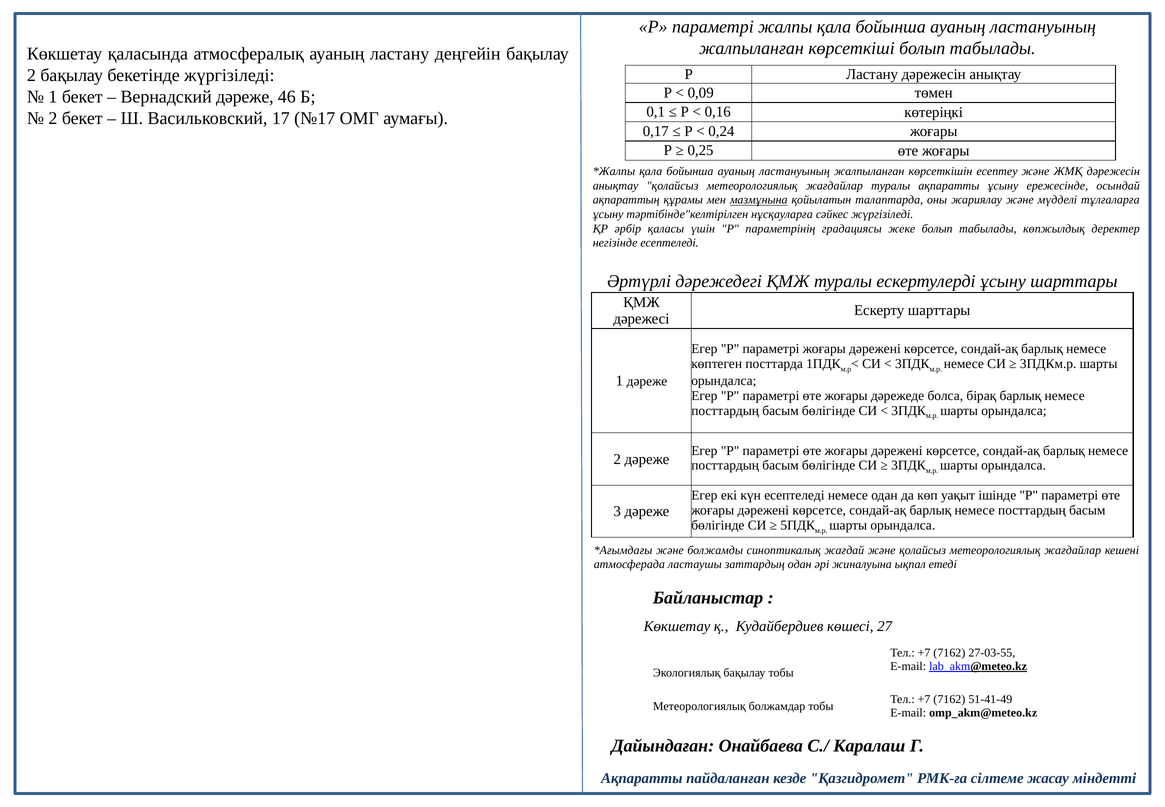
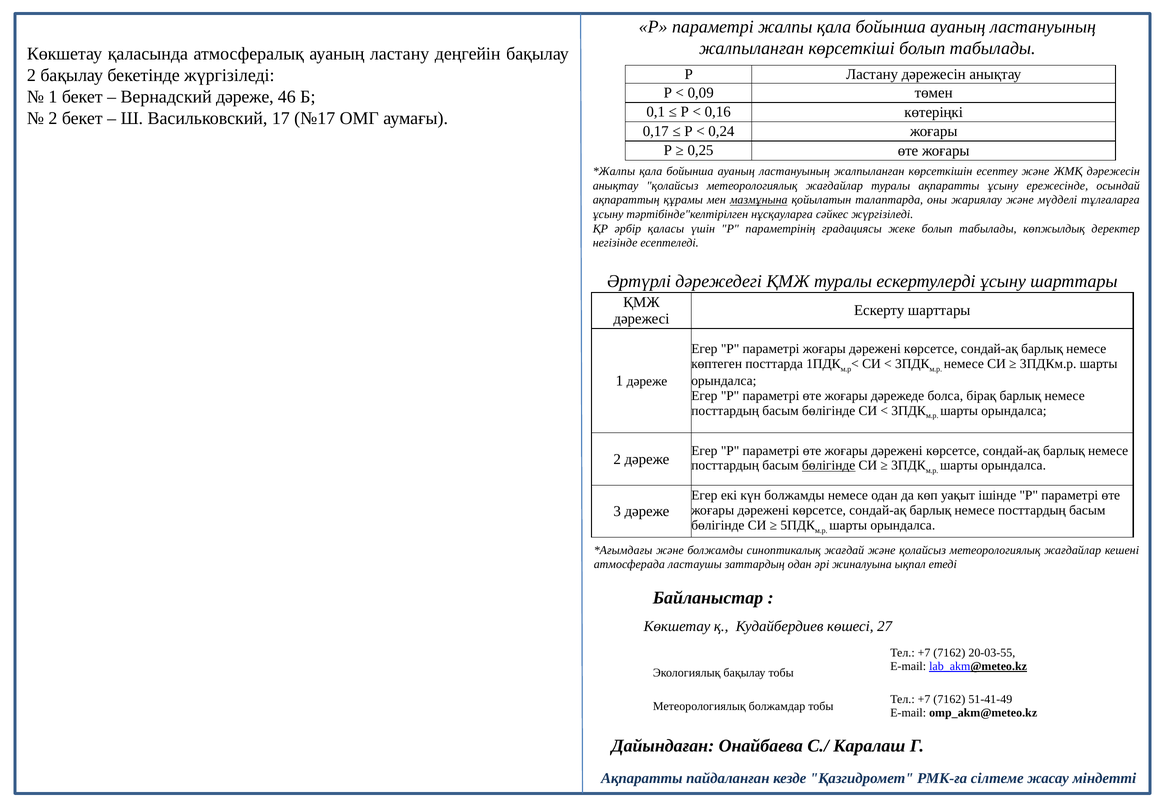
бөлігінде underline: none -> present (829, 465)
күн есептеледі: есептеледі -> болжамды (794, 495)
27-03-55: 27-03-55 -> 20-03-55 (992, 653)
